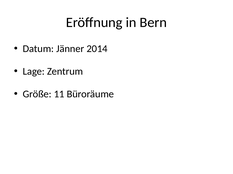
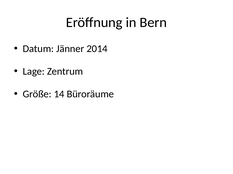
11: 11 -> 14 (59, 94)
